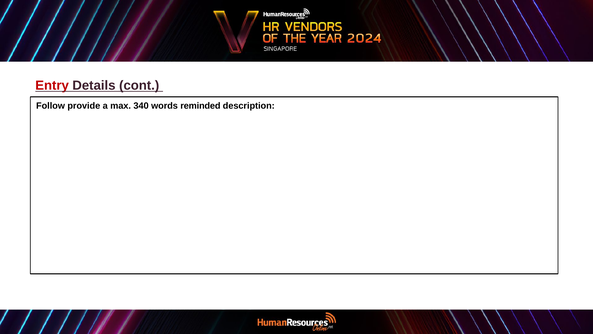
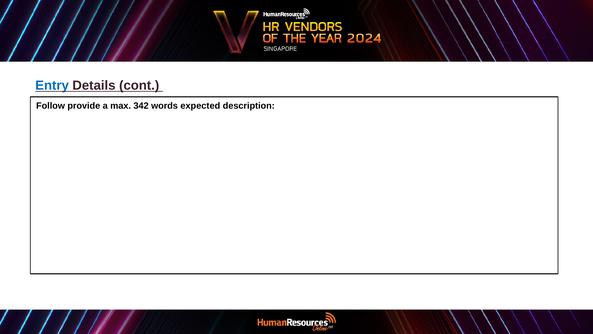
Entry colour: red -> blue (52, 85)
340: 340 -> 342 (141, 106)
reminded: reminded -> expected (200, 106)
